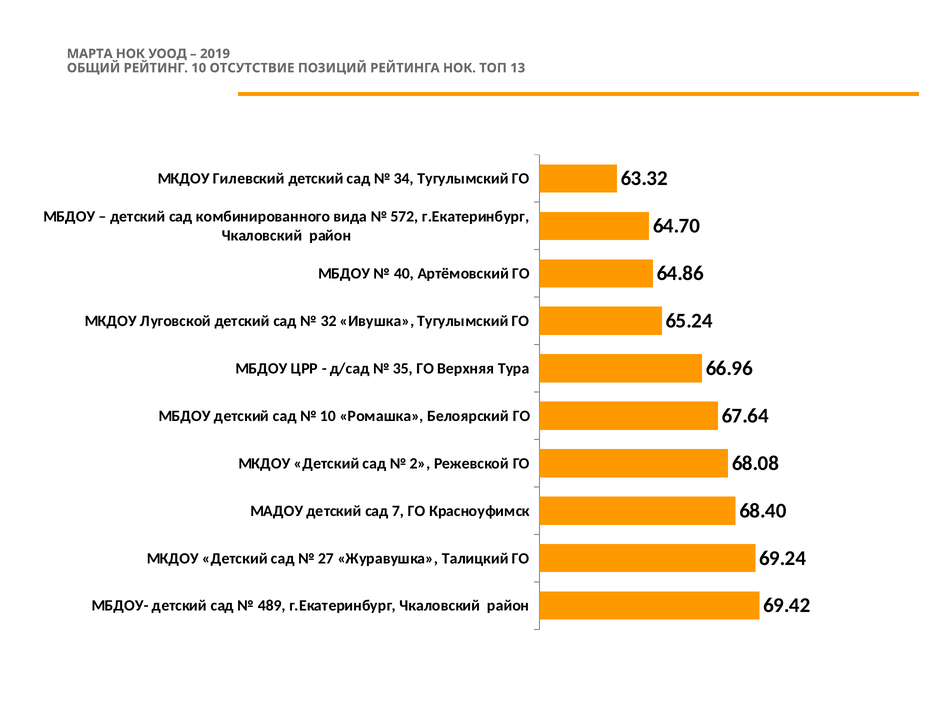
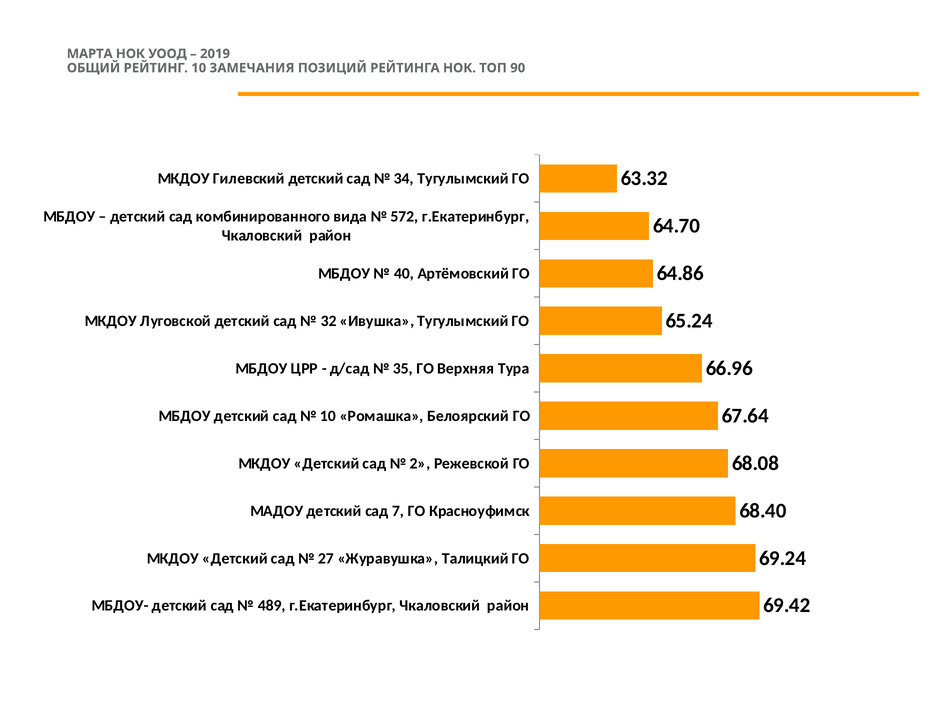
ОТСУТСТВИЕ: ОТСУТСТВИЕ -> ЗАМЕЧАНИЯ (252, 68)
13: 13 -> 90 (518, 68)
